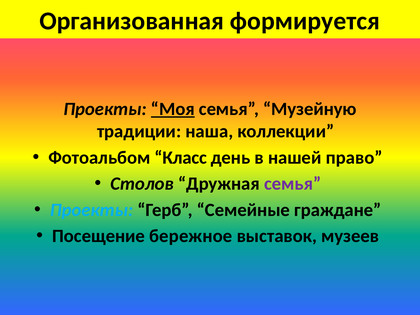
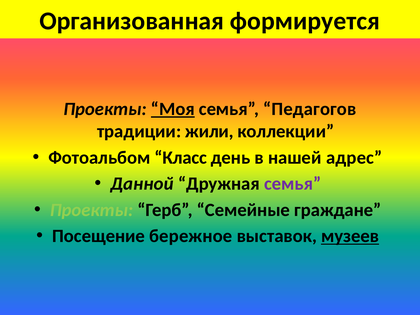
Музейную: Музейную -> Педагогов (310, 109)
наша: наша -> жили (209, 131)
право: право -> адрес (354, 158)
Столов: Столов -> Данной (142, 184)
Проекты colour: light blue -> light green (91, 210)
музеев underline: none -> present (350, 236)
